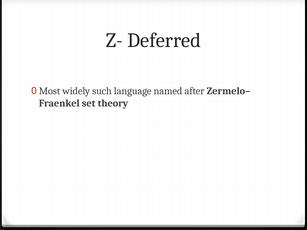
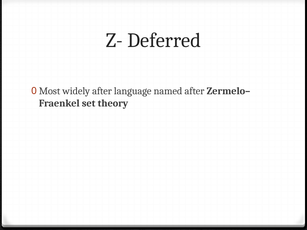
widely such: such -> after (102, 91)
